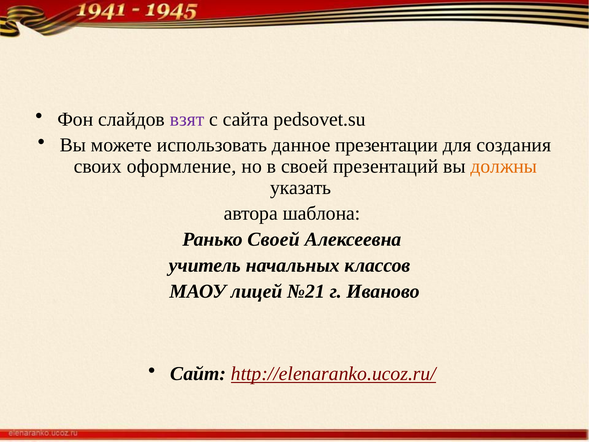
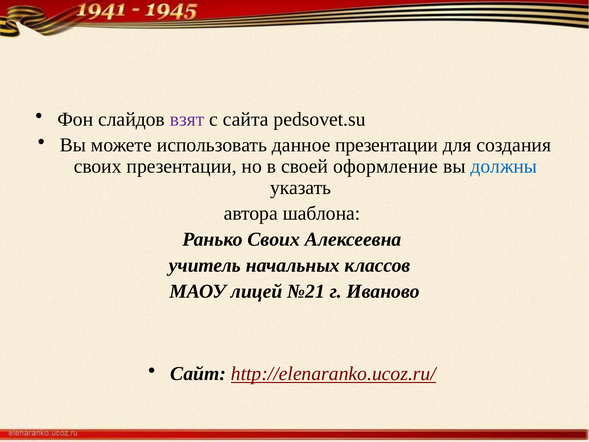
своих оформление: оформление -> презентации (182, 166)
презентаций: презентаций -> оформление (386, 166)
должны colour: orange -> blue (504, 166)
Ранько Своей: Своей -> Своих (274, 239)
